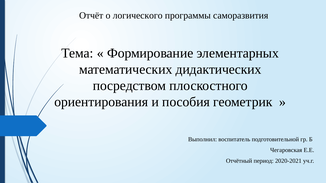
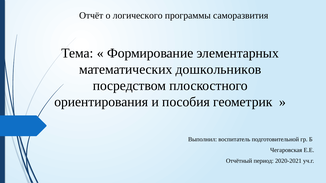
дидактических: дидактических -> дошкольников (218, 70)
